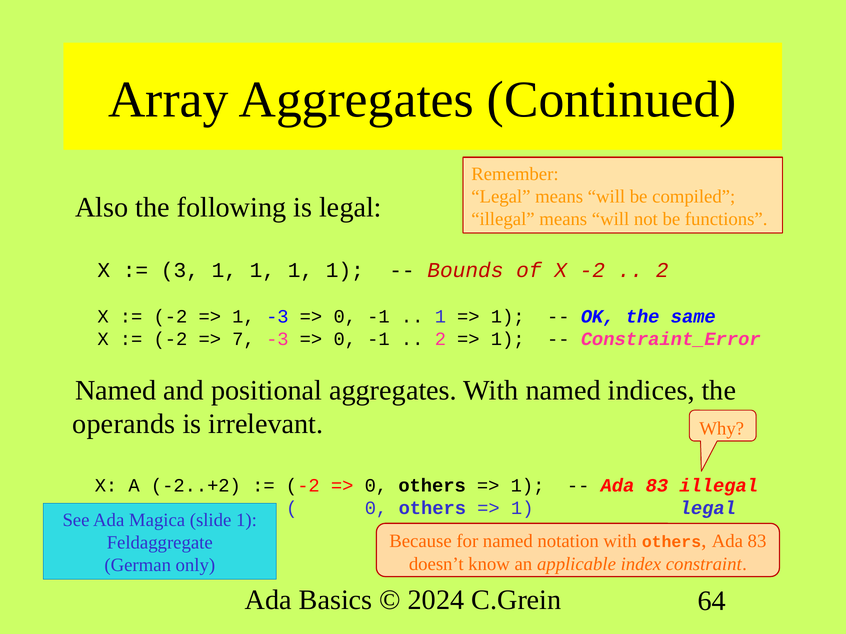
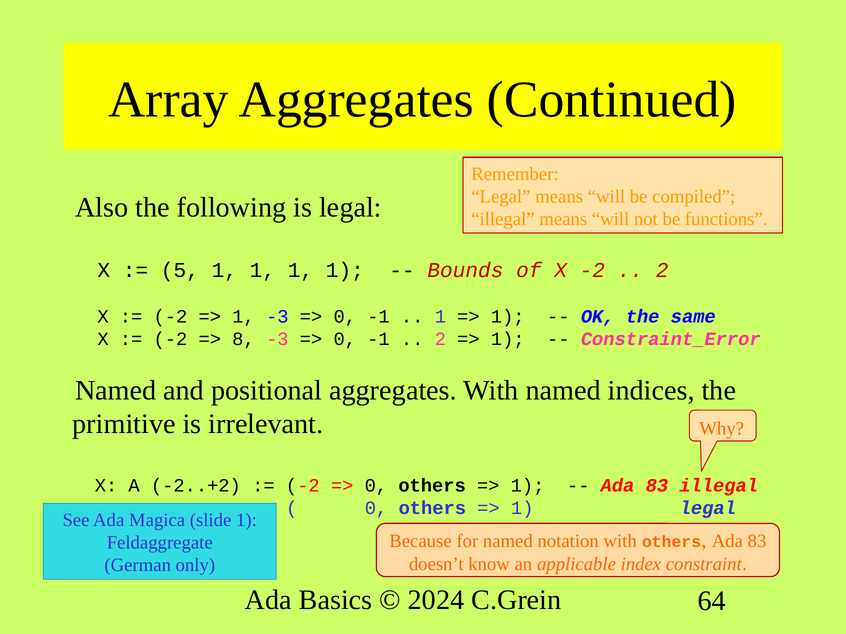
3: 3 -> 5 (180, 270)
7: 7 -> 8 (243, 339)
operands: operands -> primitive (124, 425)
